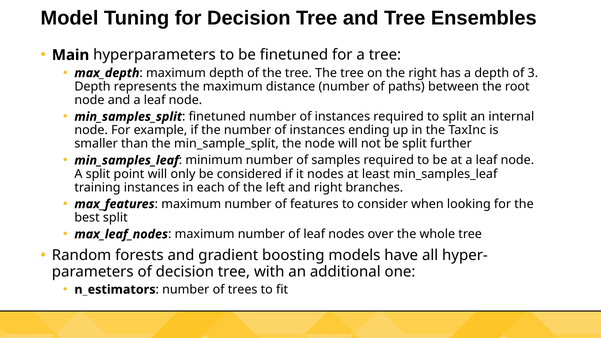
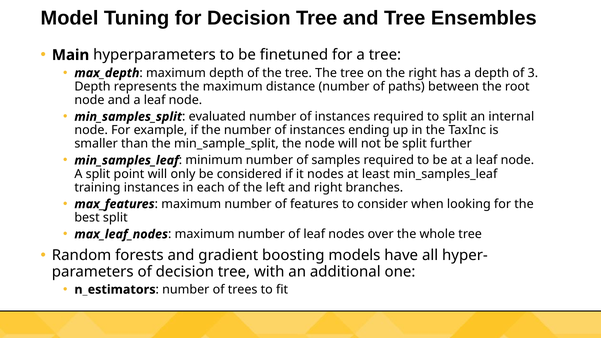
finetuned: finetuned -> evaluated (217, 117)
